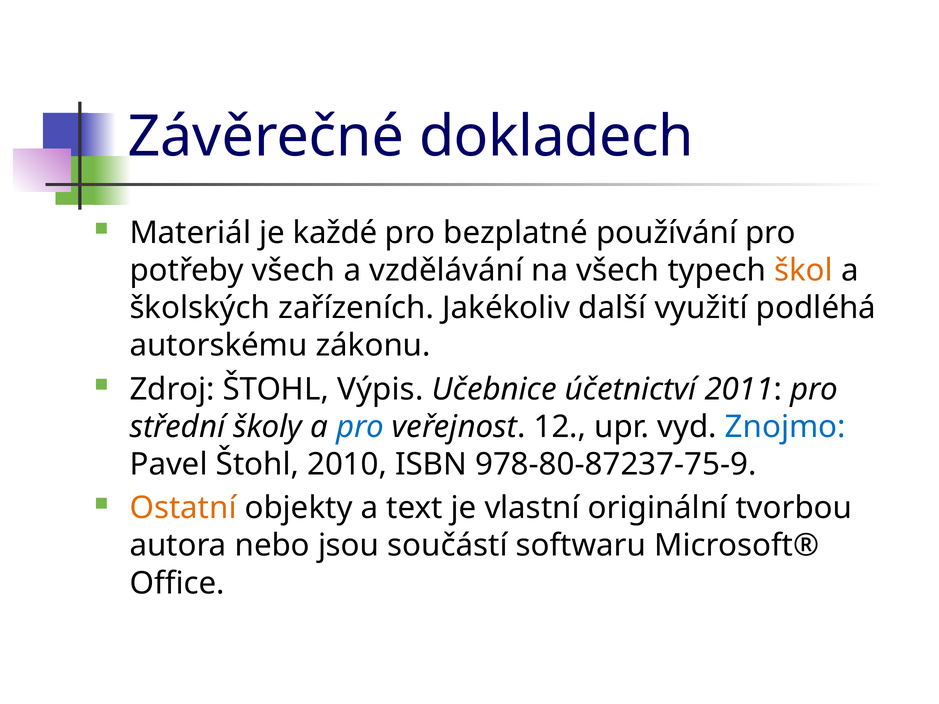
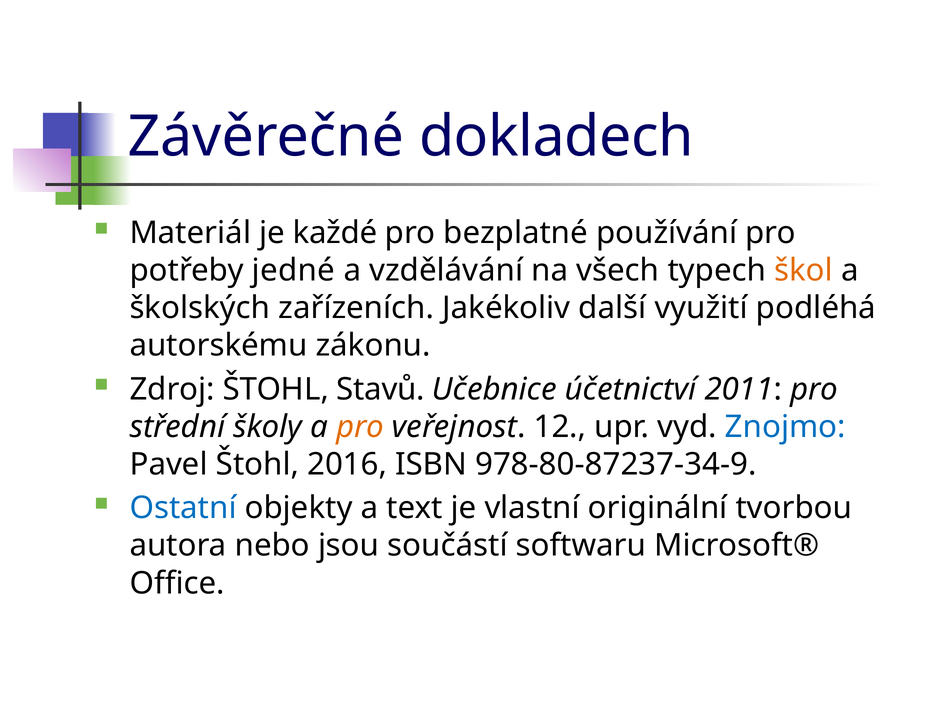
potřeby všech: všech -> jedné (293, 270)
Výpis: Výpis -> Stavů (380, 389)
pro colour: blue -> orange (360, 427)
2010: 2010 -> 2016 (347, 464)
978-80-87237-75-9: 978-80-87237-75-9 -> 978-80-87237-34-9 (616, 464)
Ostatní colour: orange -> blue (183, 508)
